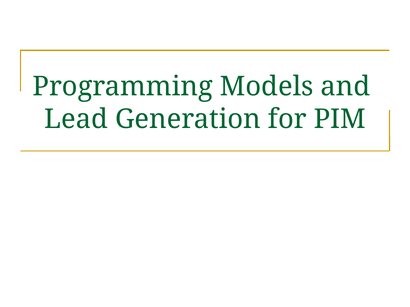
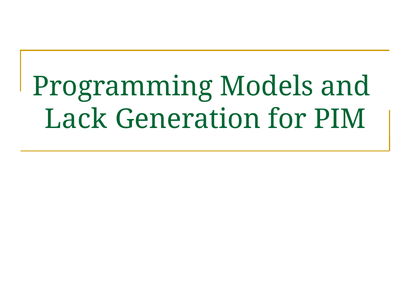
Lead: Lead -> Lack (76, 119)
